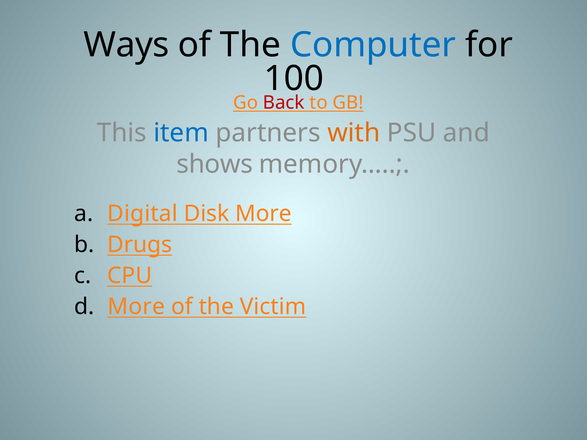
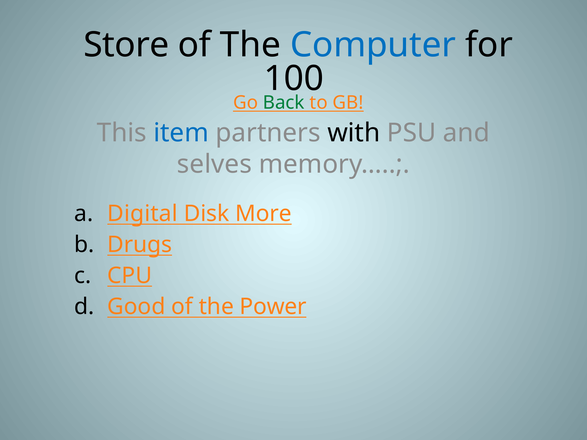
Ways: Ways -> Store (126, 45)
Back colour: red -> green (284, 103)
with colour: orange -> black (354, 133)
shows: shows -> selves (214, 164)
More: More -> Good (136, 307)
Victim: Victim -> Power (273, 307)
